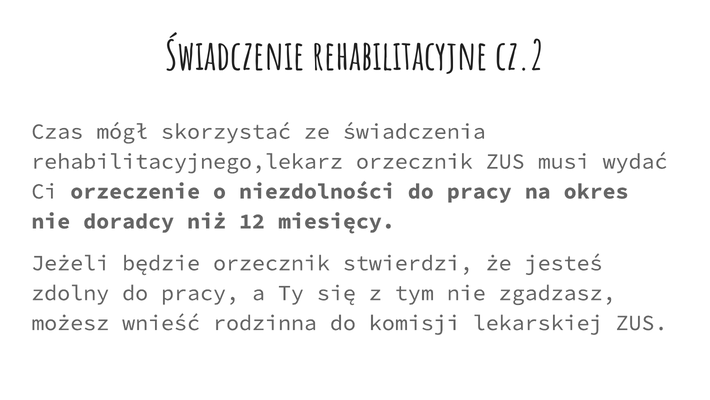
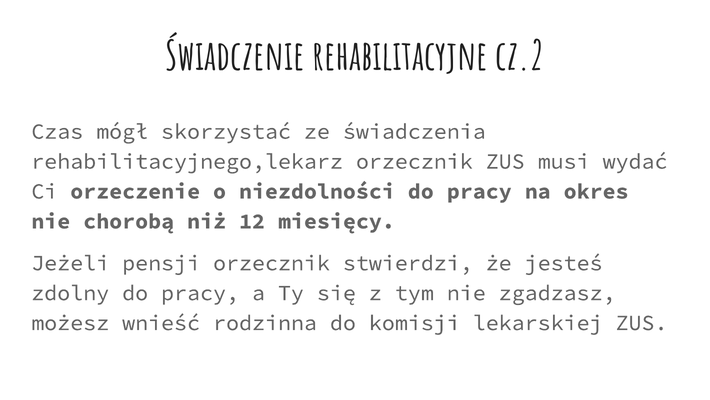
doradcy: doradcy -> chorobą (129, 221)
będzie: będzie -> pensji (161, 263)
